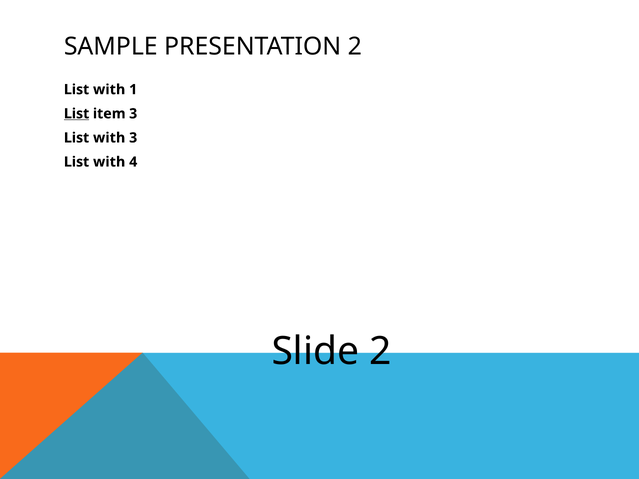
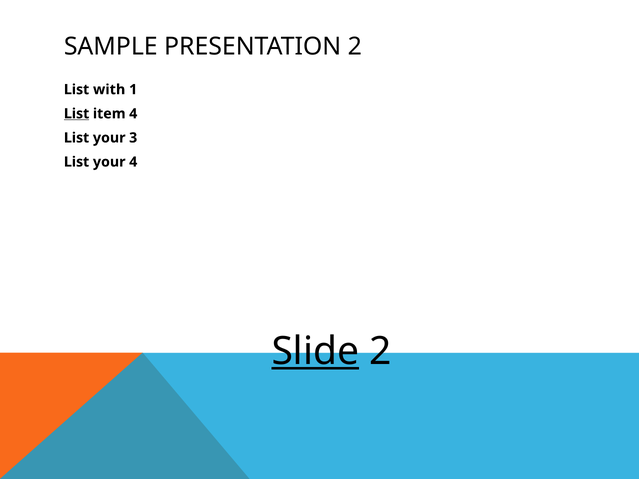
item 3: 3 -> 4 (133, 114)
with: with -> your (109, 138)
with: with -> your (109, 162)
Slide underline: none -> present (315, 352)
